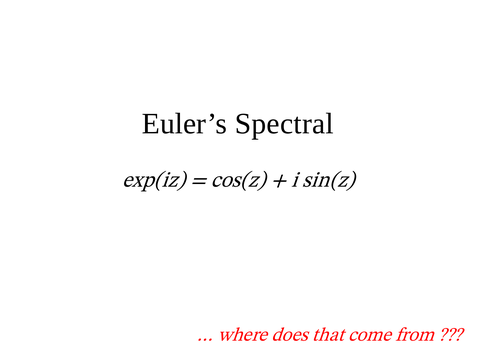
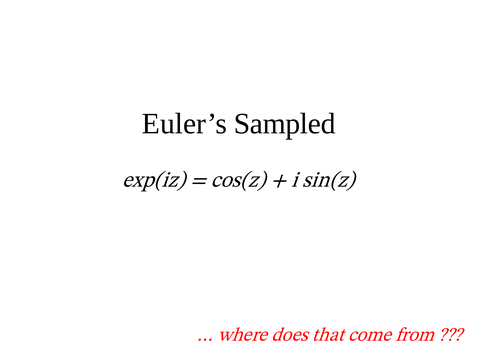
Spectral: Spectral -> Sampled (285, 124)
